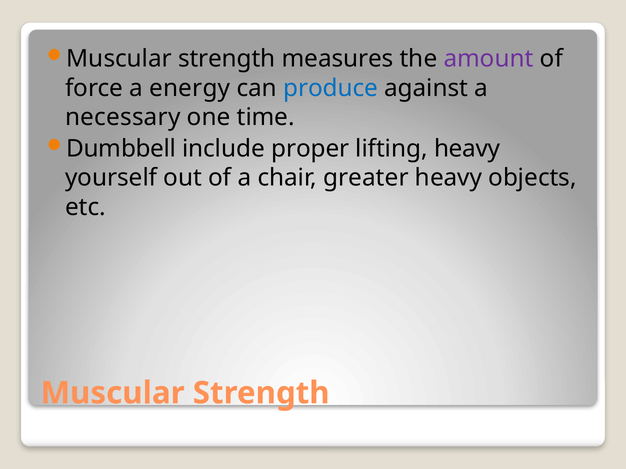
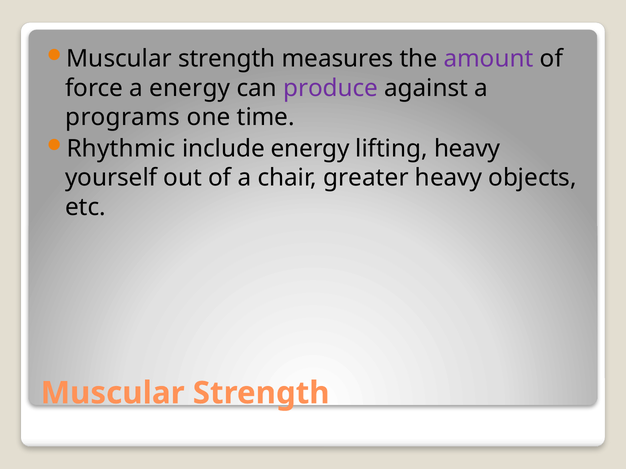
produce colour: blue -> purple (331, 88)
necessary: necessary -> programs (123, 117)
Dumbbell: Dumbbell -> Rhythmic (121, 149)
include proper: proper -> energy (310, 149)
